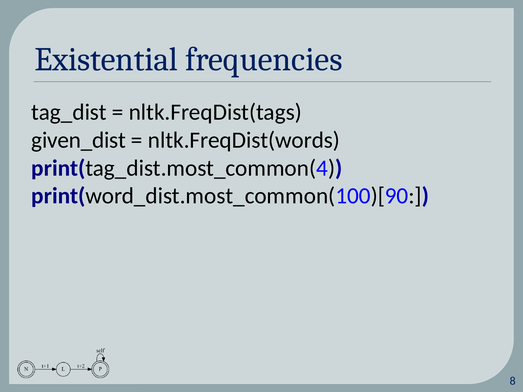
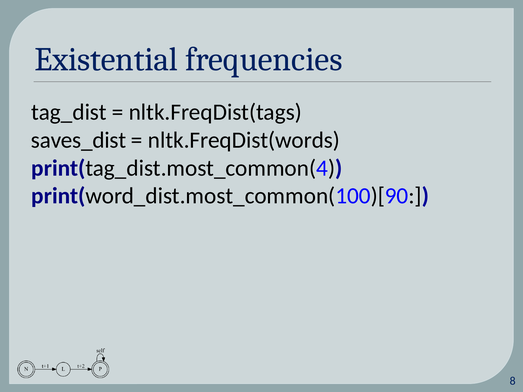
given_dist: given_dist -> saves_dist (79, 140)
